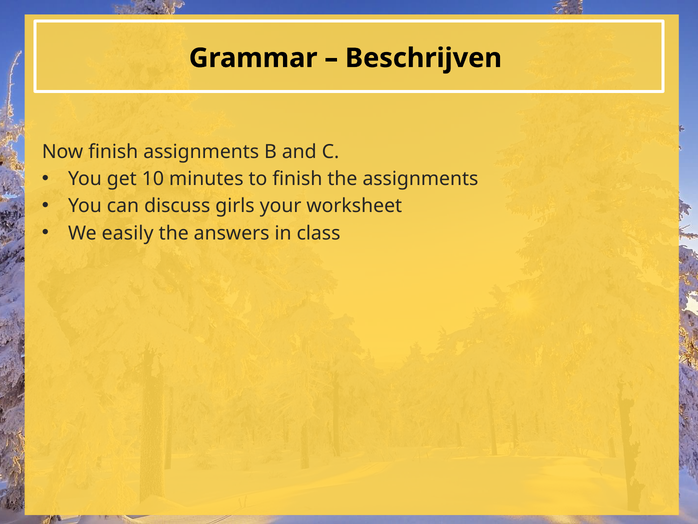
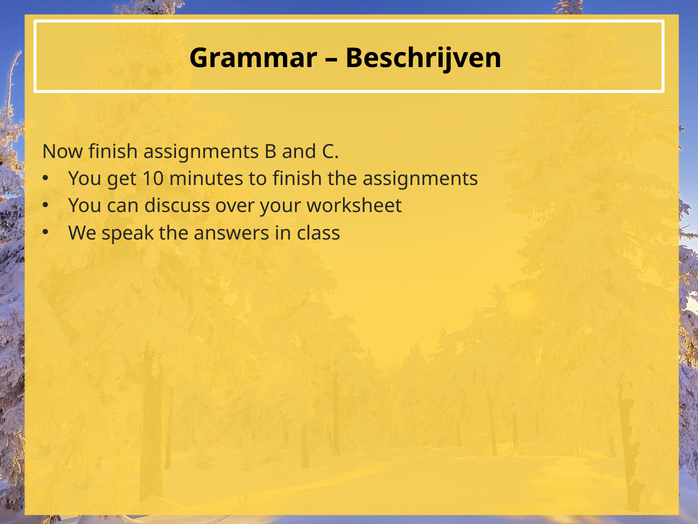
girls: girls -> over (235, 206)
easily: easily -> speak (128, 233)
